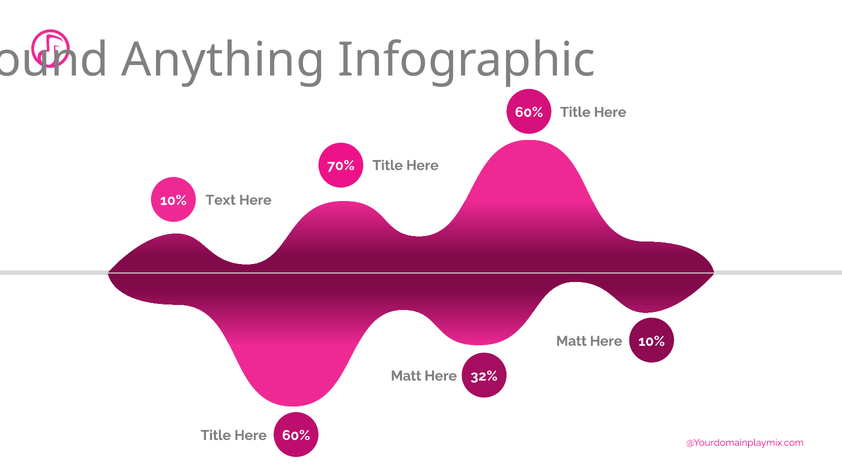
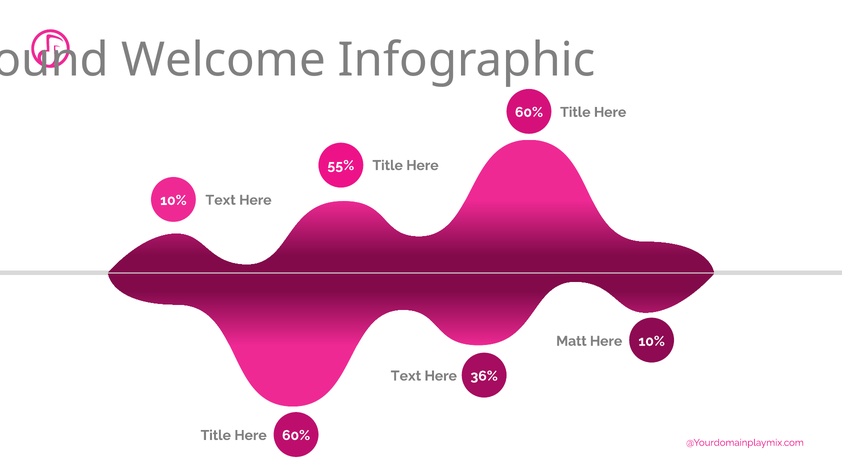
Anything: Anything -> Welcome (224, 60)
70%: 70% -> 55% (341, 165)
Matt: Matt -> Text (406, 376)
32%: 32% -> 36% (484, 376)
